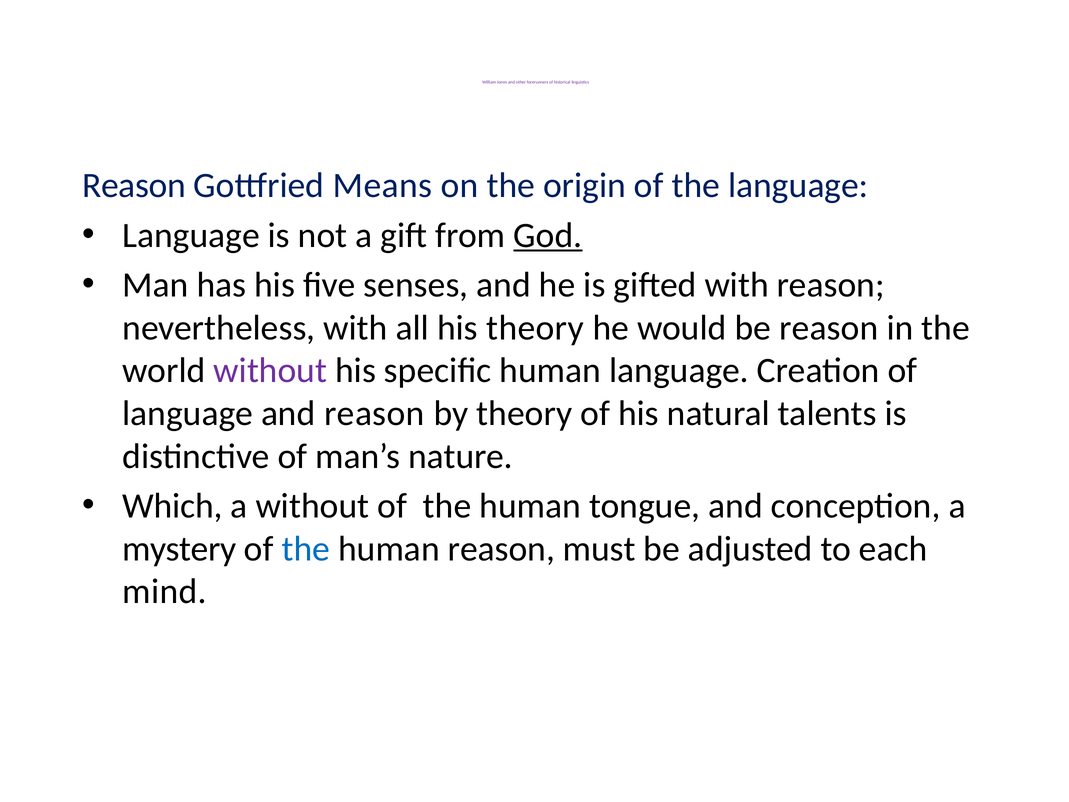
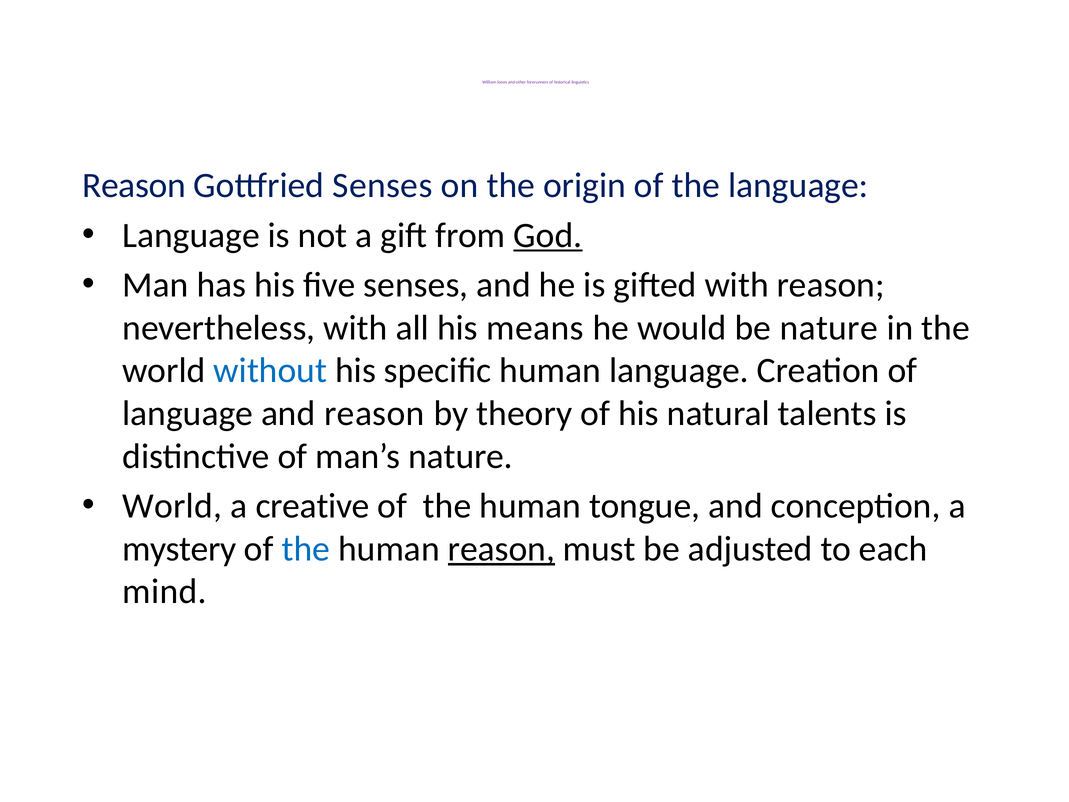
Gottfried Means: Means -> Senses (382, 185)
his theory: theory -> means (535, 328)
be reason: reason -> nature (829, 328)
without colour: purple -> blue (270, 371)
Which: Which -> World (172, 506)
a without: without -> creative (313, 506)
reason underline: none -> present (501, 549)
